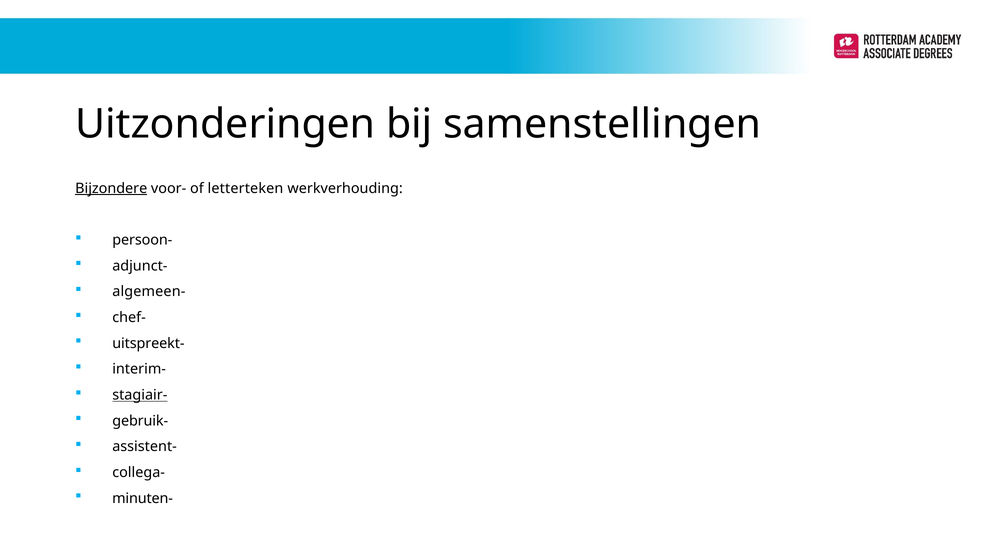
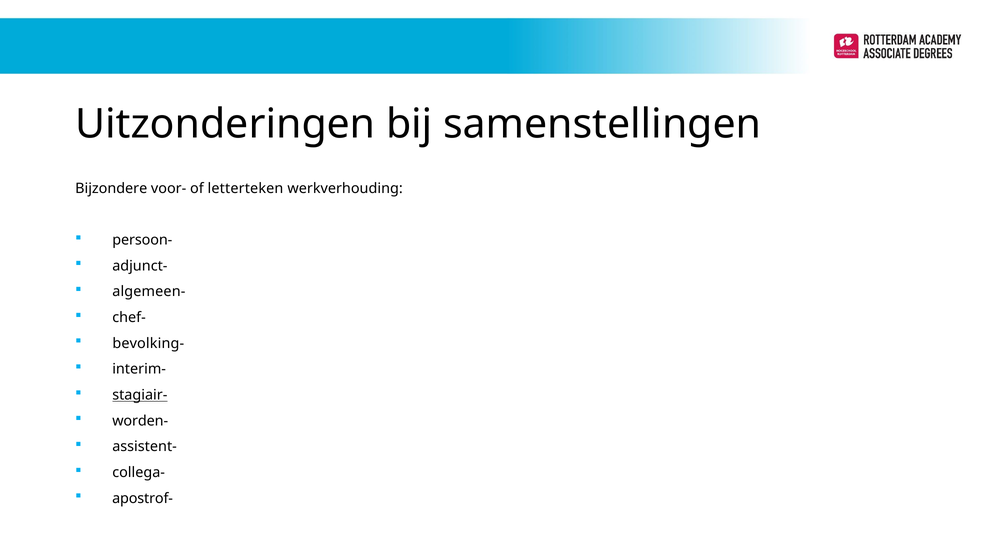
Bijzondere underline: present -> none (111, 188)
uitspreekt-: uitspreekt- -> bevolking- (148, 343)
gebruik-: gebruik- -> worden- (140, 421)
minuten-: minuten- -> apostrof- (143, 499)
